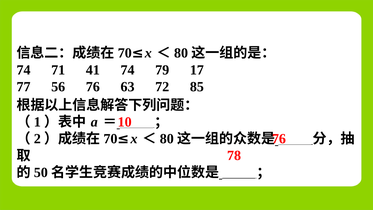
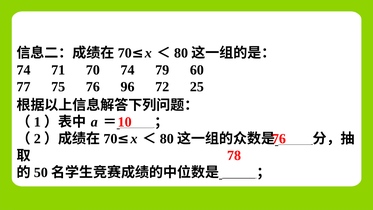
41: 41 -> 70 (93, 70)
17: 17 -> 60 (197, 70)
56: 56 -> 75 (58, 87)
63: 63 -> 96 (128, 87)
85: 85 -> 25 (197, 87)
